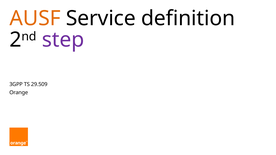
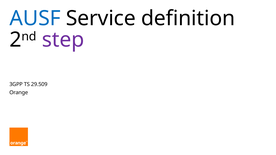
AUSF colour: orange -> blue (35, 18)
